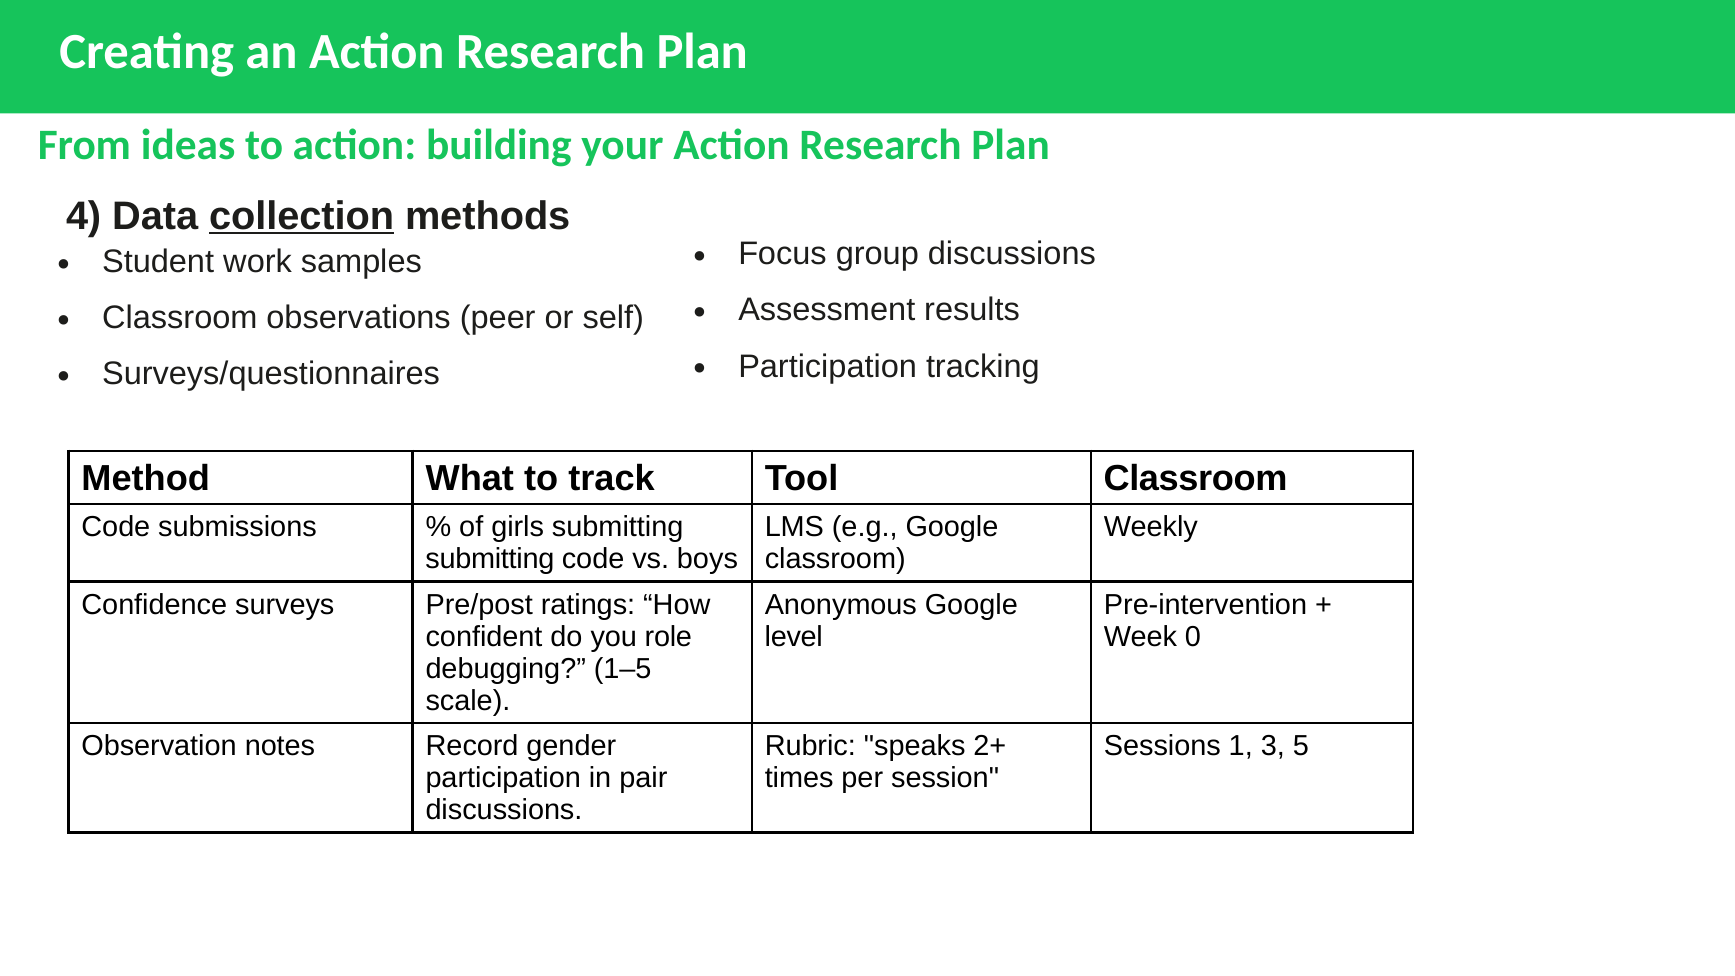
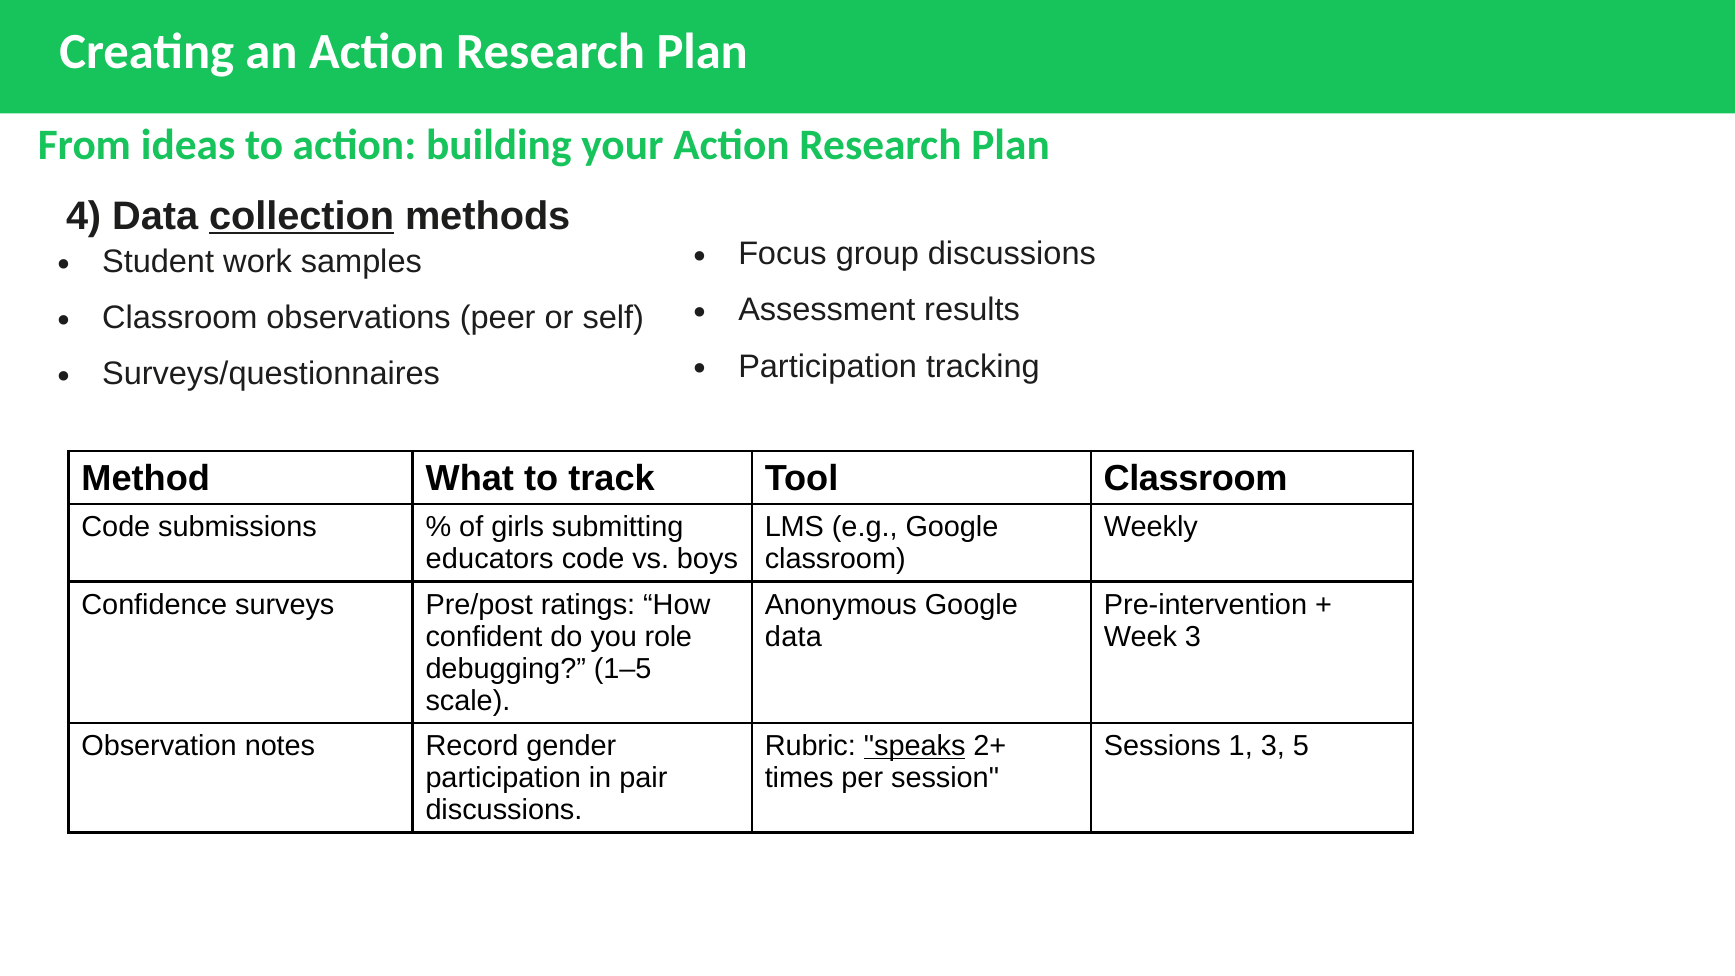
submitting: submitting -> educators (490, 559)
level: level -> data (793, 637)
Week 0: 0 -> 3 (1193, 637)
speaks underline: none -> present (915, 746)
